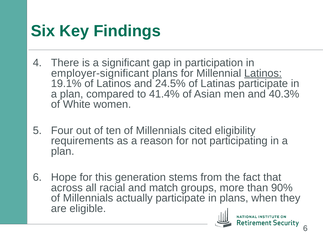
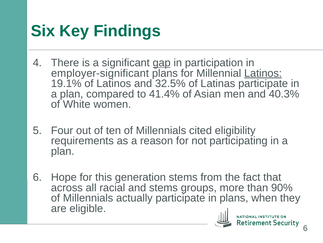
gap underline: none -> present (162, 63)
24.5%: 24.5% -> 32.5% (170, 83)
and match: match -> stems (163, 187)
